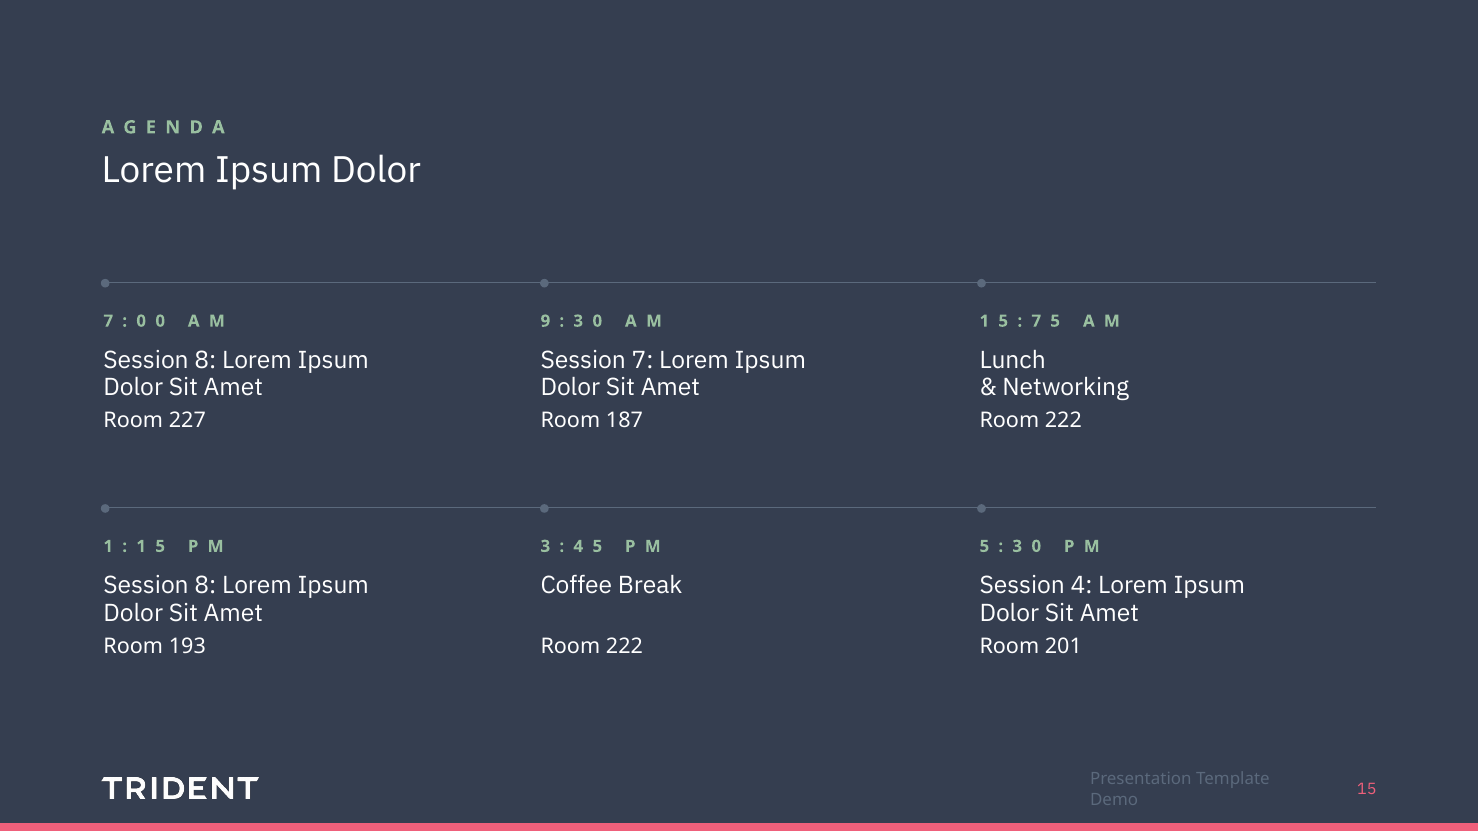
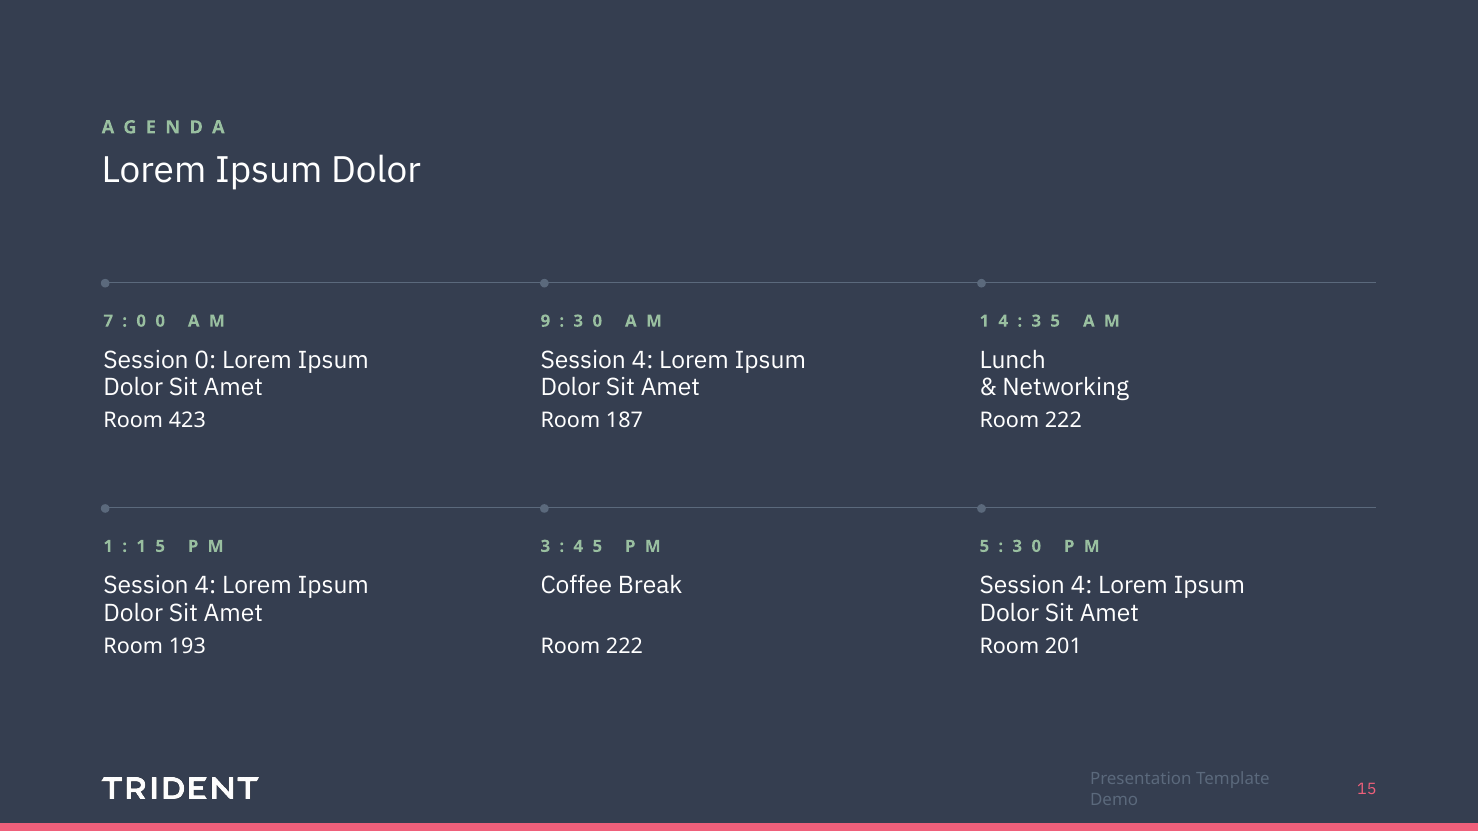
5: 5 -> 4 (1003, 321)
7: 7 -> 3 (1036, 321)
8: 8 -> 0 (205, 360)
7: 7 -> 4 (643, 360)
227: 227 -> 423 (187, 421)
8: 8 -> 4 (205, 586)
